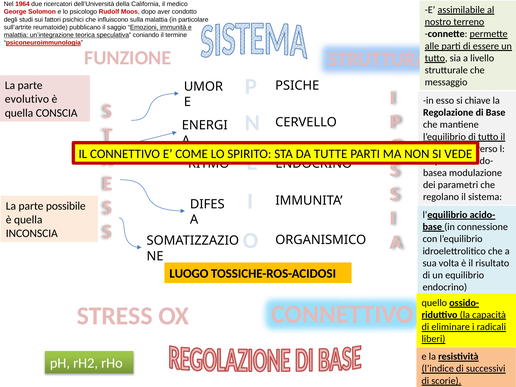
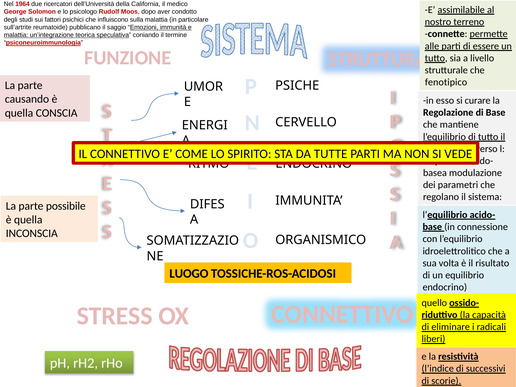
messaggio: messaggio -> fenotipico (446, 82)
evolutivo: evolutivo -> causando (27, 99)
chiave: chiave -> curare (478, 101)
